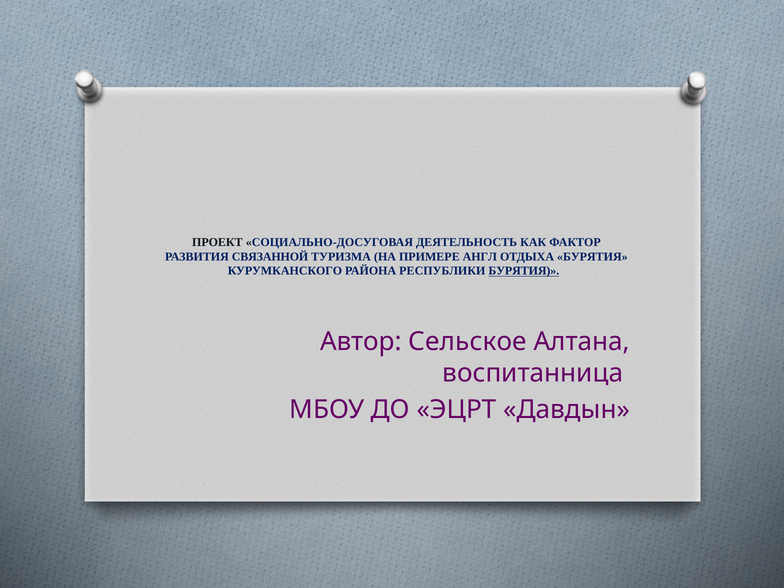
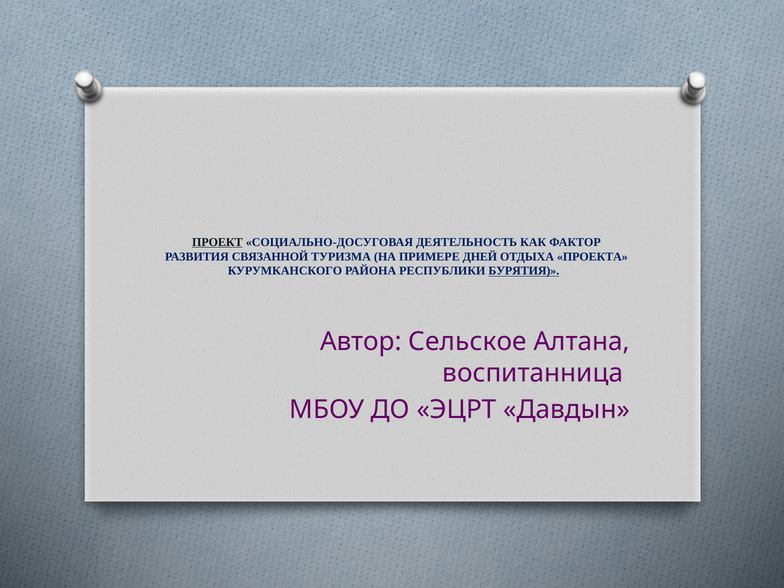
ПРОЕКТ underline: none -> present (217, 242)
АНГЛ: АНГЛ -> ДНЕЙ (480, 257)
ОТДЫХА БУРЯТИЯ: БУРЯТИЯ -> ПРОЕКТА (592, 257)
